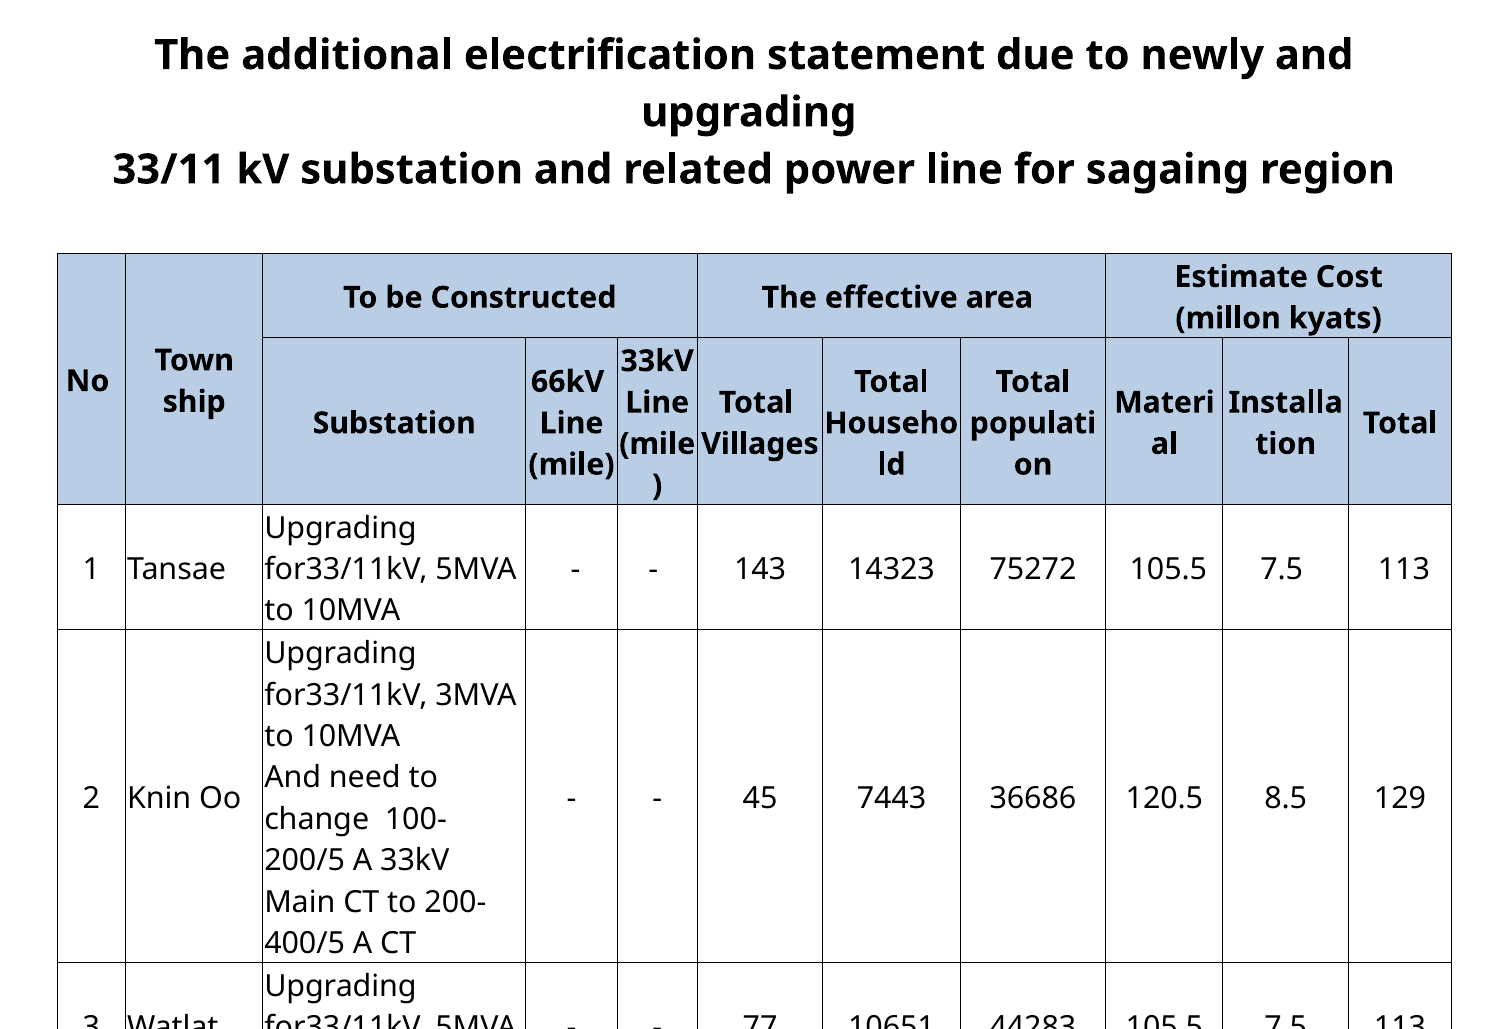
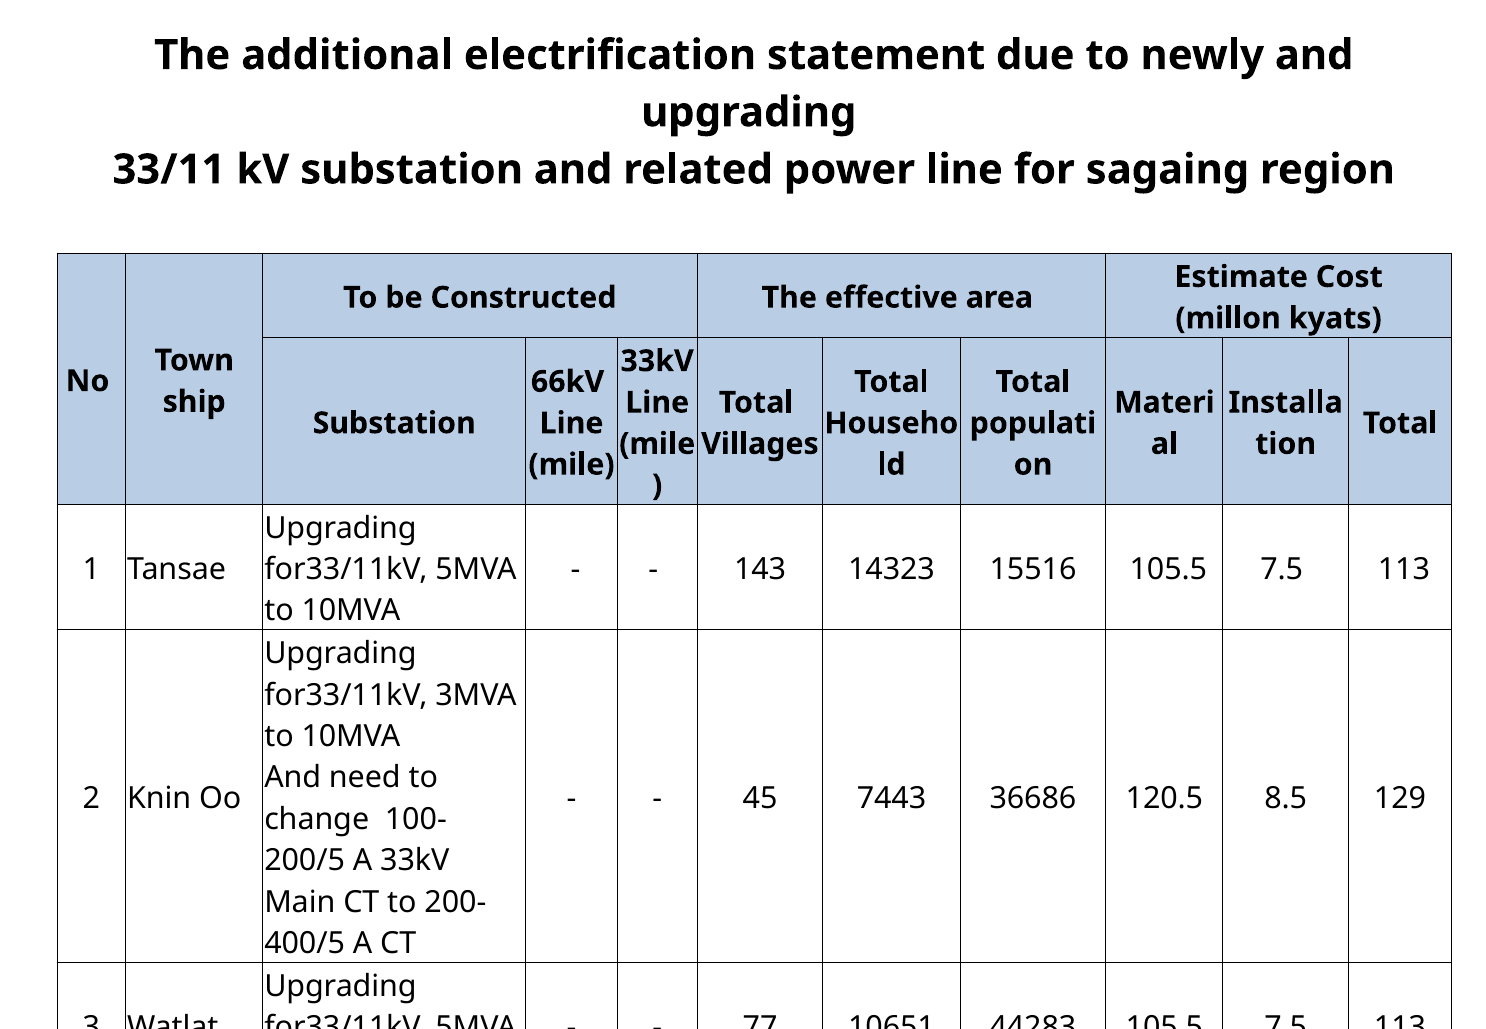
75272: 75272 -> 15516 (1033, 569)
